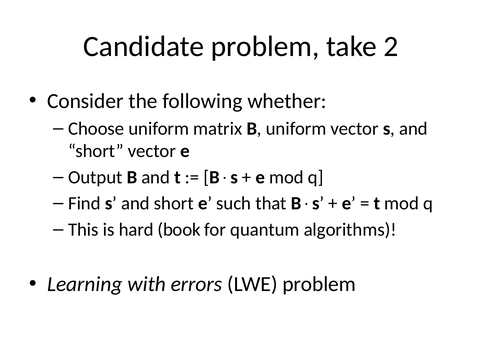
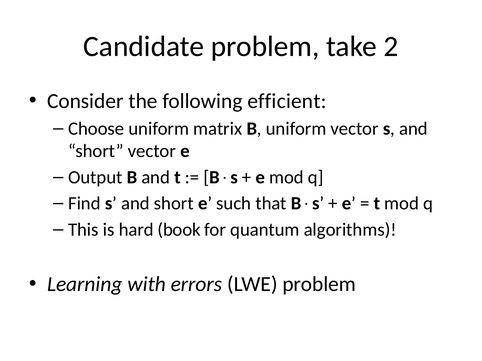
whether: whether -> efficient (287, 101)
